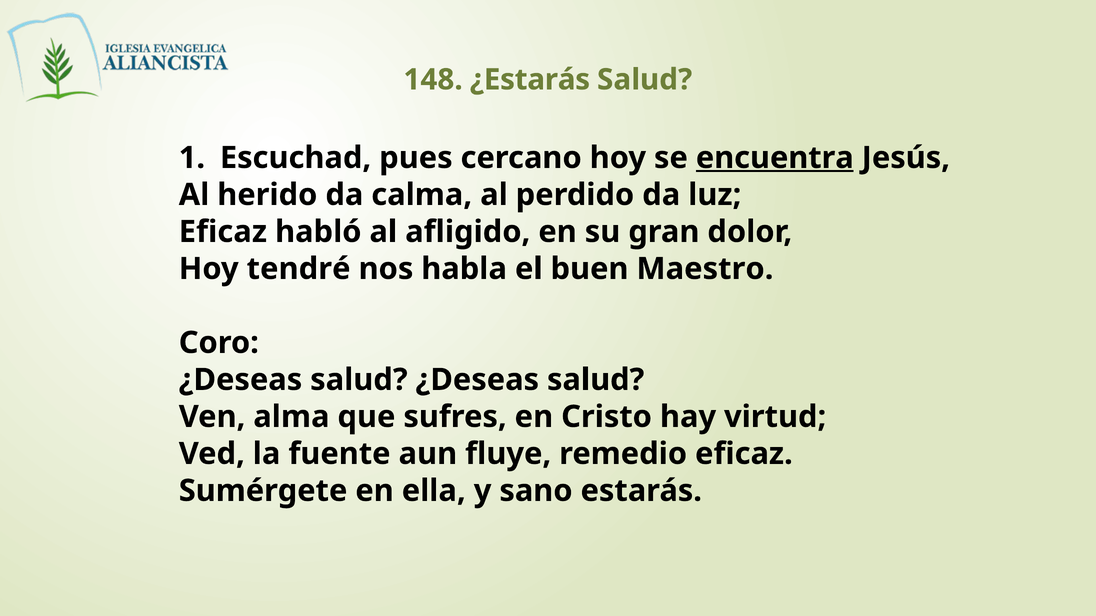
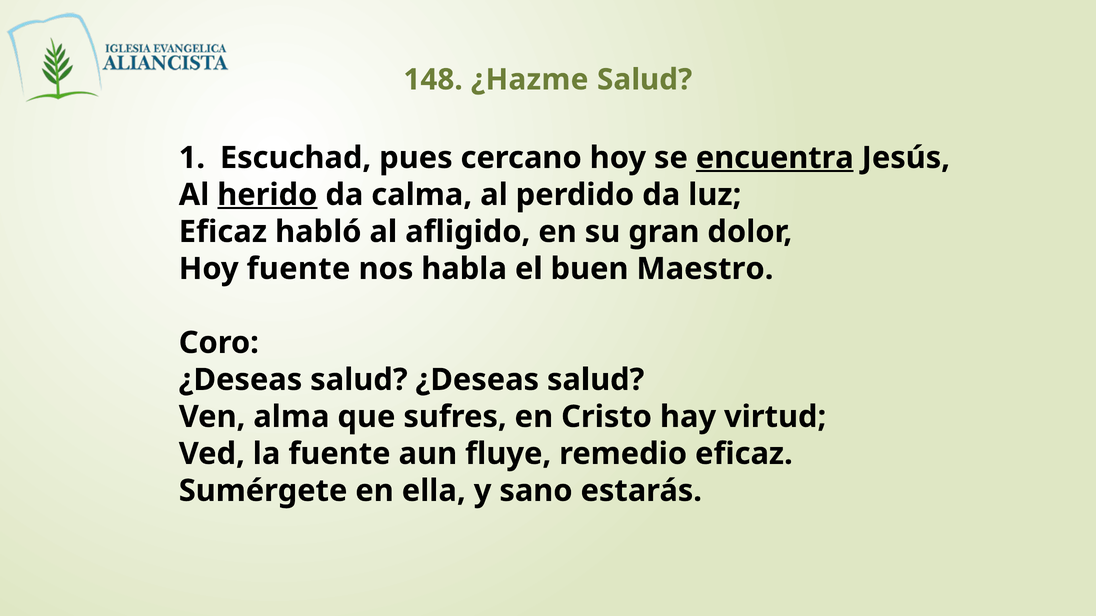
¿Estarás: ¿Estarás -> ¿Hazme (530, 80)
herido underline: none -> present (267, 195)
Hoy tendré: tendré -> fuente (298, 269)
